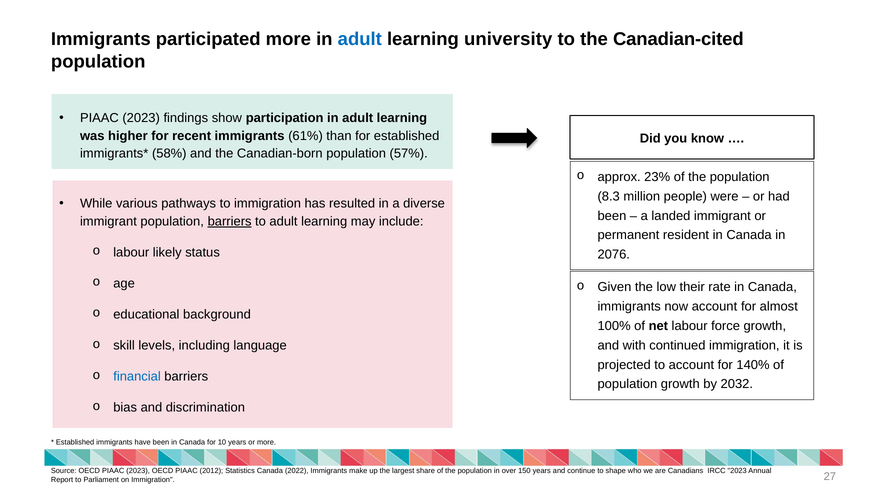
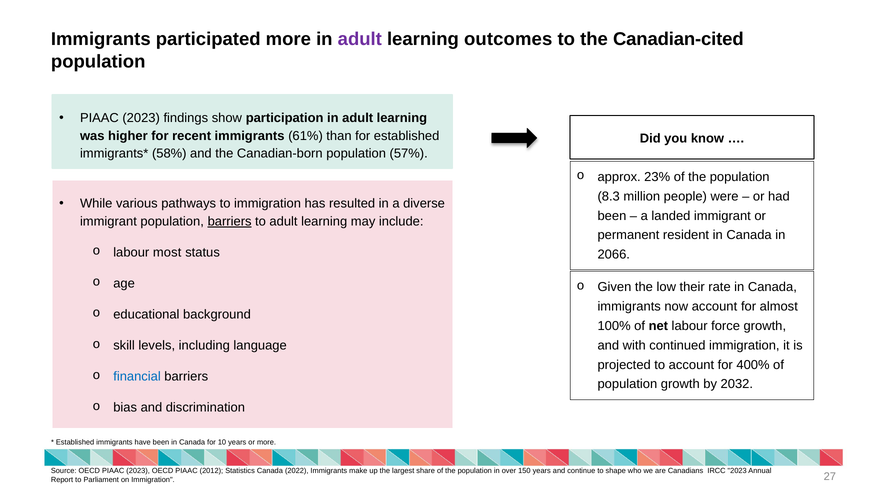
adult colour: blue -> purple (360, 39)
university: university -> outcomes (508, 39)
likely: likely -> most (167, 252)
2076: 2076 -> 2066 (614, 255)
140%: 140% -> 400% (753, 365)
